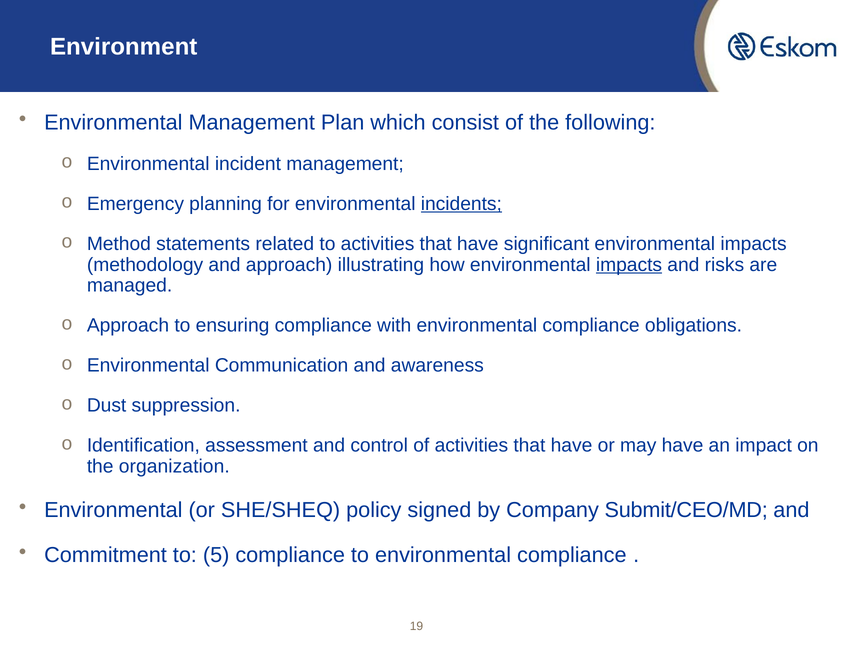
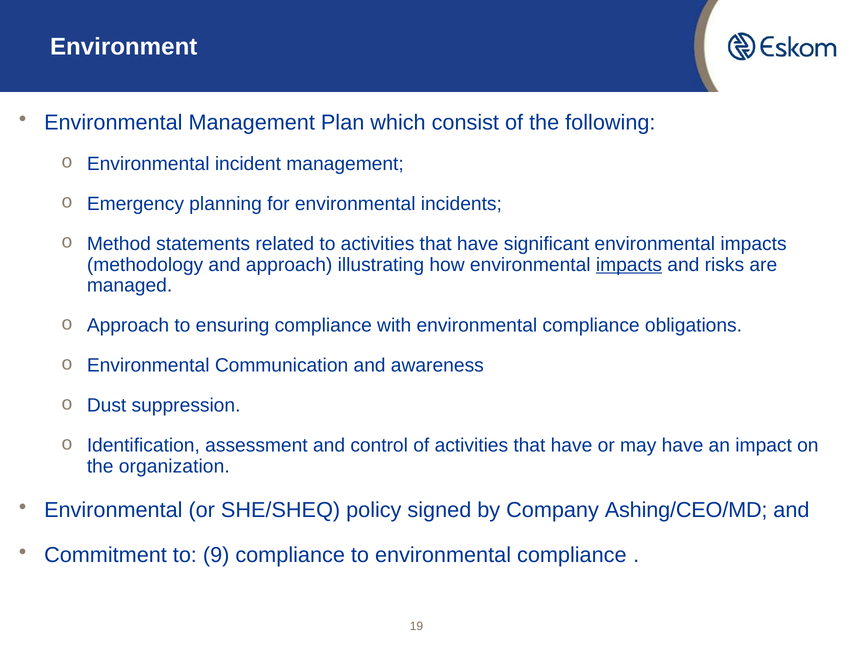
incidents underline: present -> none (461, 204)
Submit/CEO/MD: Submit/CEO/MD -> Ashing/CEO/MD (686, 510)
5: 5 -> 9 (216, 555)
